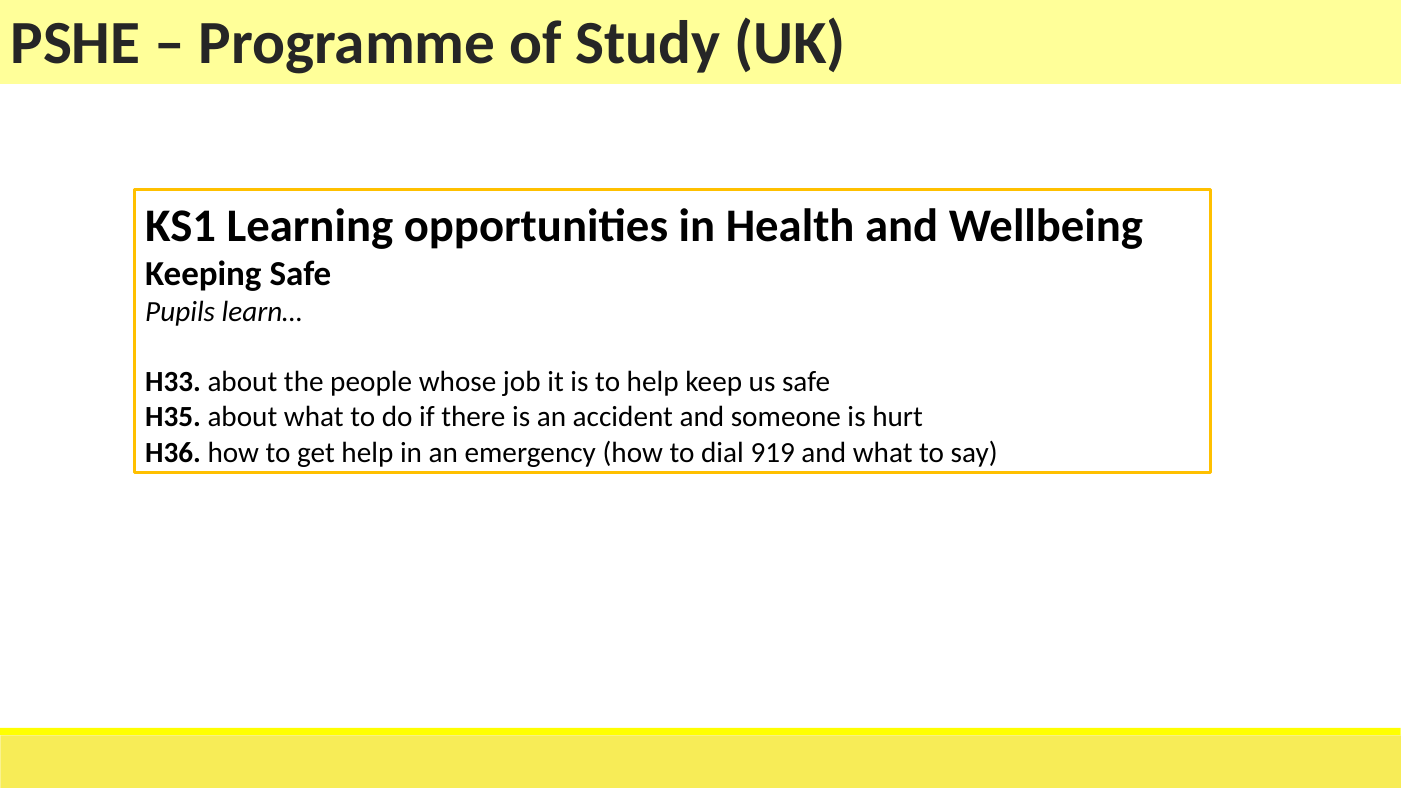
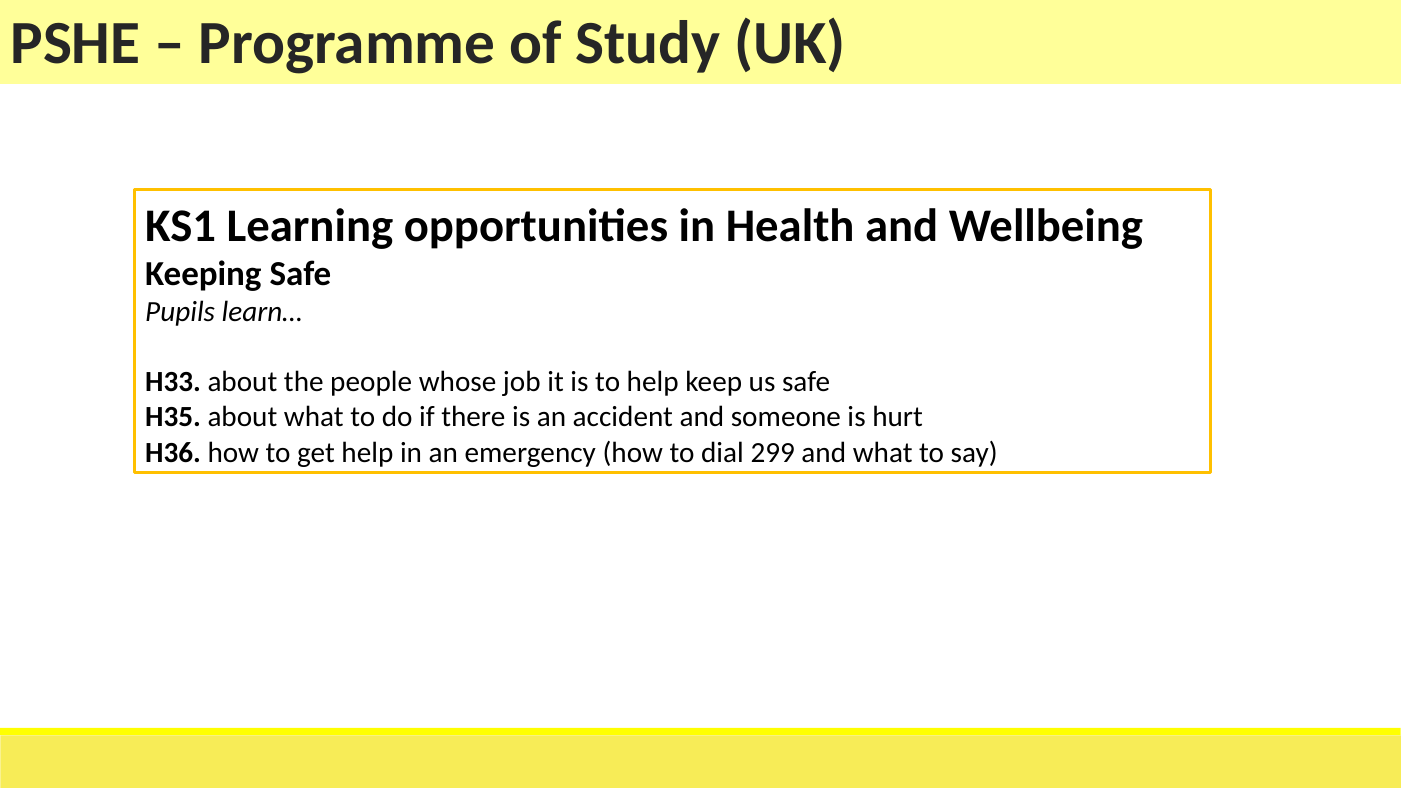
919: 919 -> 299 (773, 452)
